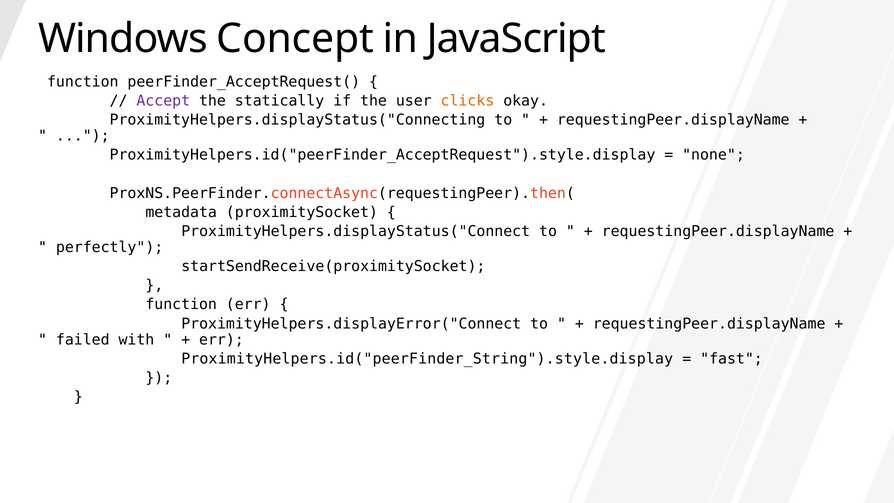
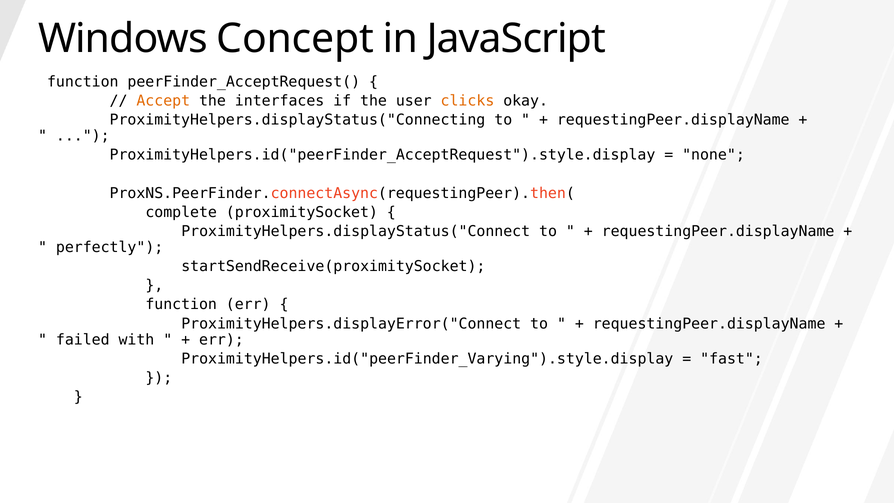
Accept colour: purple -> orange (163, 101)
statically: statically -> interfaces (280, 101)
metadata: metadata -> complete (181, 212)
ProximityHelpers.id("peerFinder_String").style.display: ProximityHelpers.id("peerFinder_String").style.display -> ProximityHelpers.id("peerFinder_Varying").style.display (427, 359)
